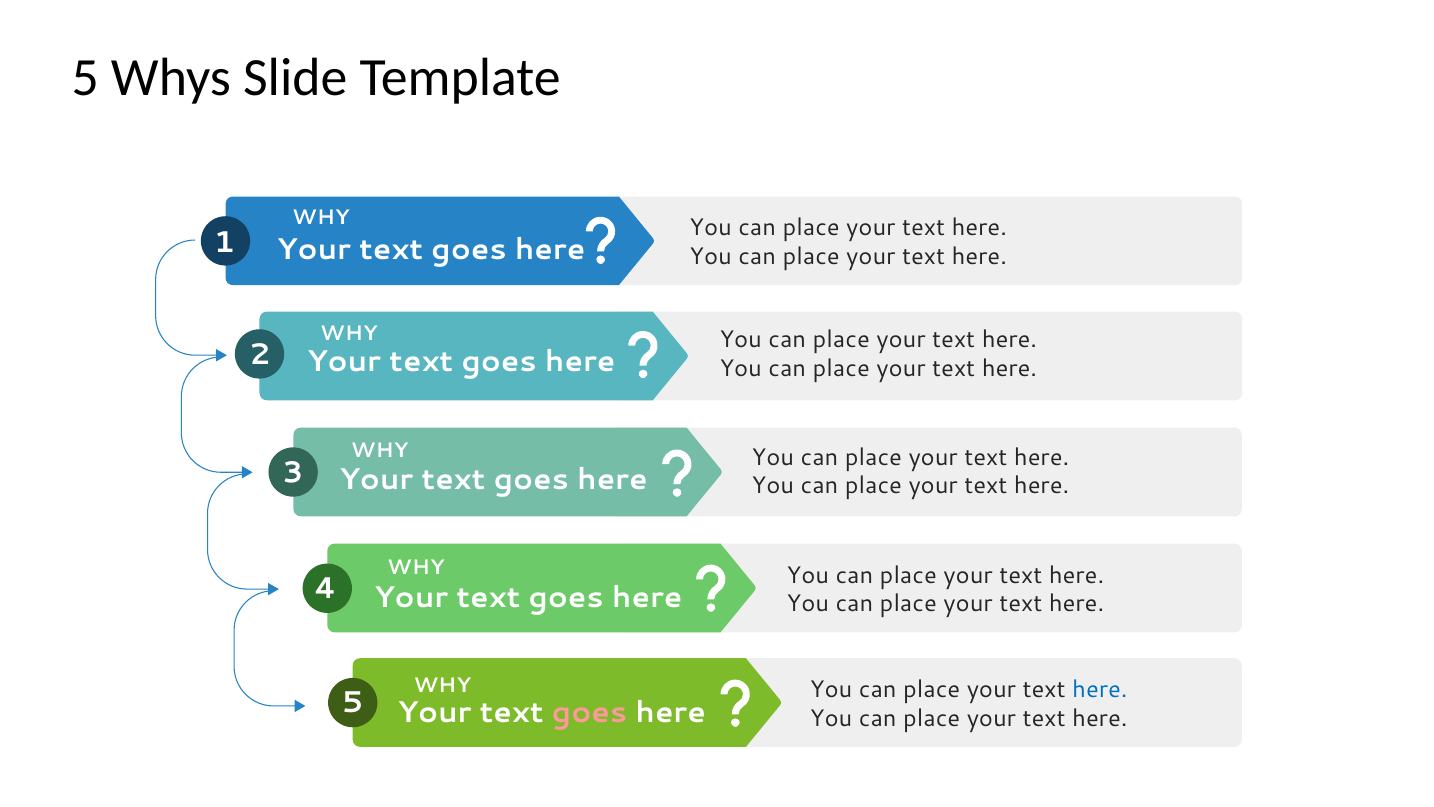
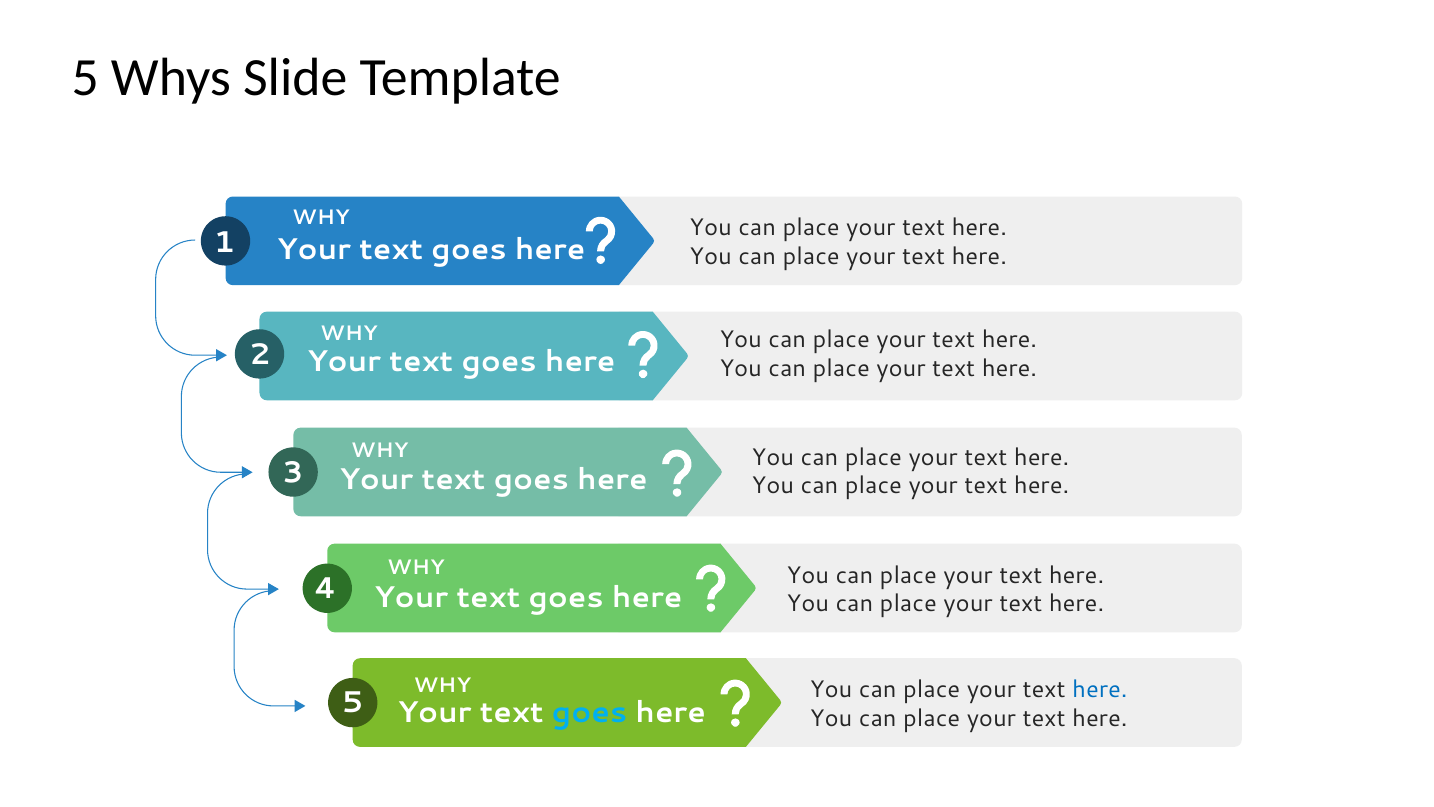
goes colour: pink -> light blue (589, 712)
